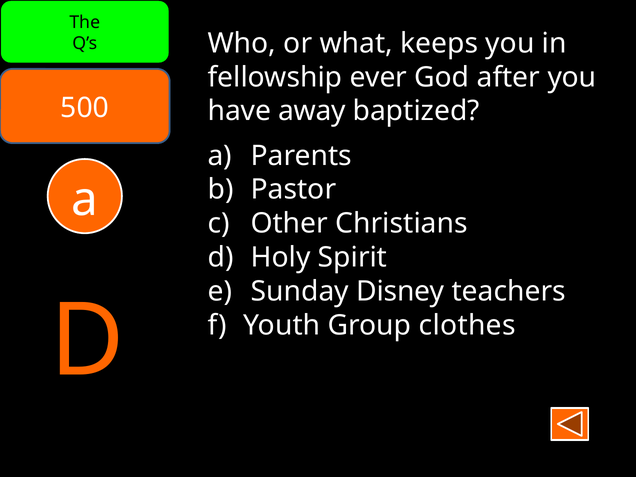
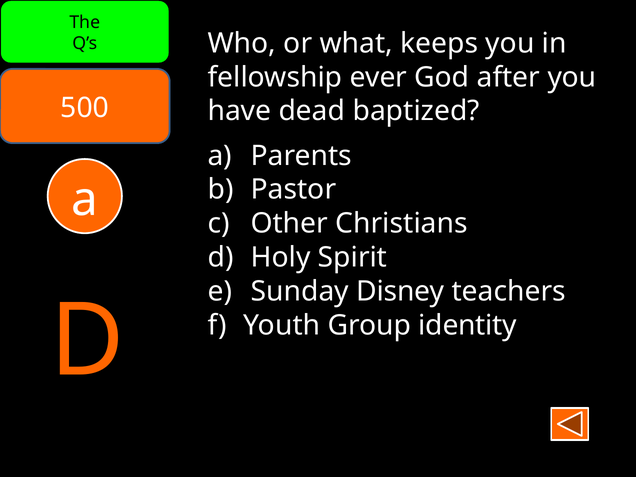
away: away -> dead (312, 111)
clothes: clothes -> identity (468, 325)
